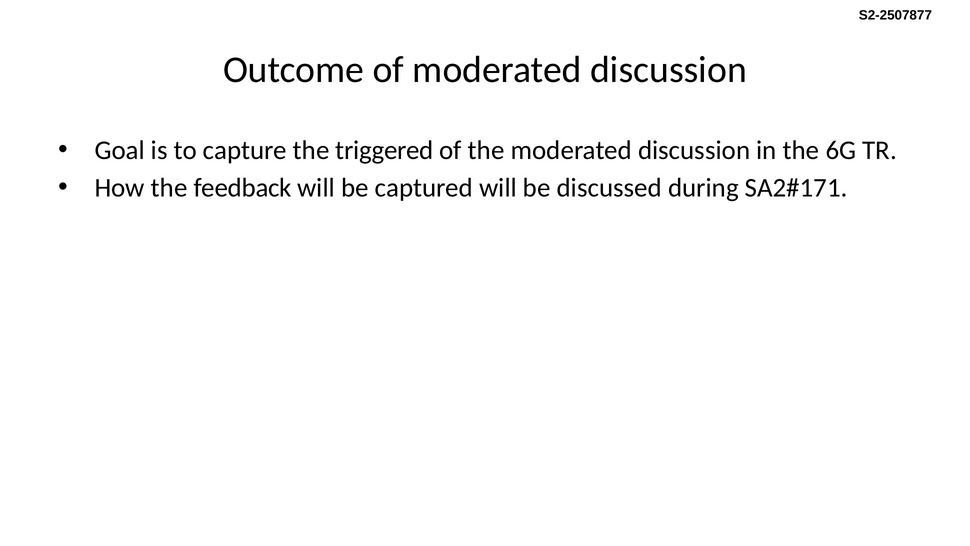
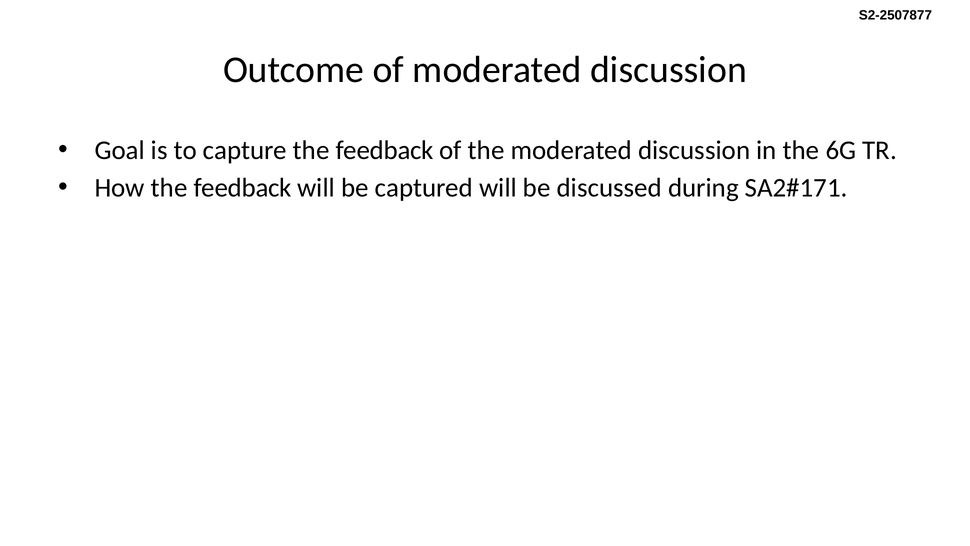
capture the triggered: triggered -> feedback (385, 150)
